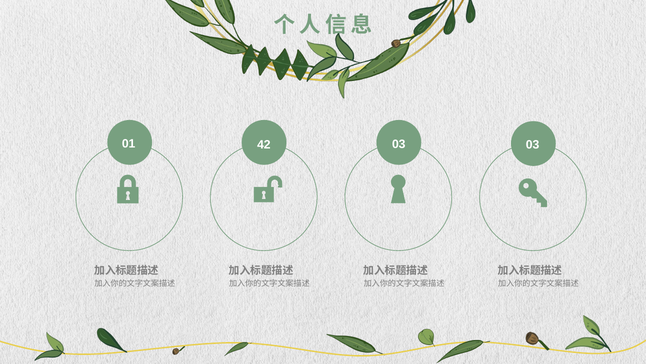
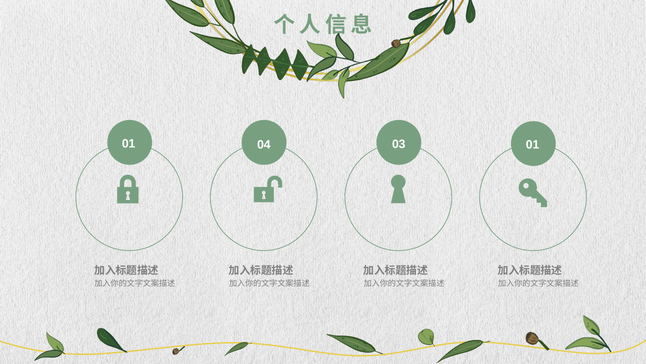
42: 42 -> 04 (264, 144)
03 03: 03 -> 01 (533, 145)
